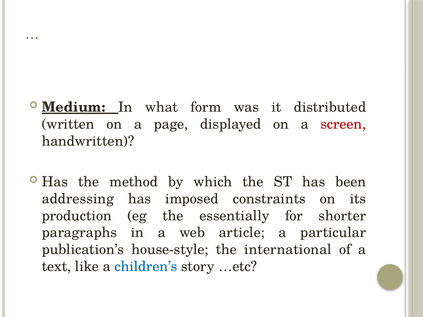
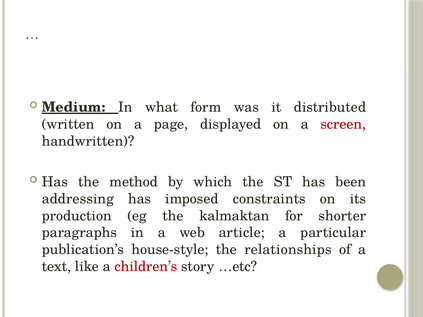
essentially: essentially -> kalmaktan (234, 216)
international: international -> relationships (288, 250)
children’s colour: blue -> red (146, 267)
